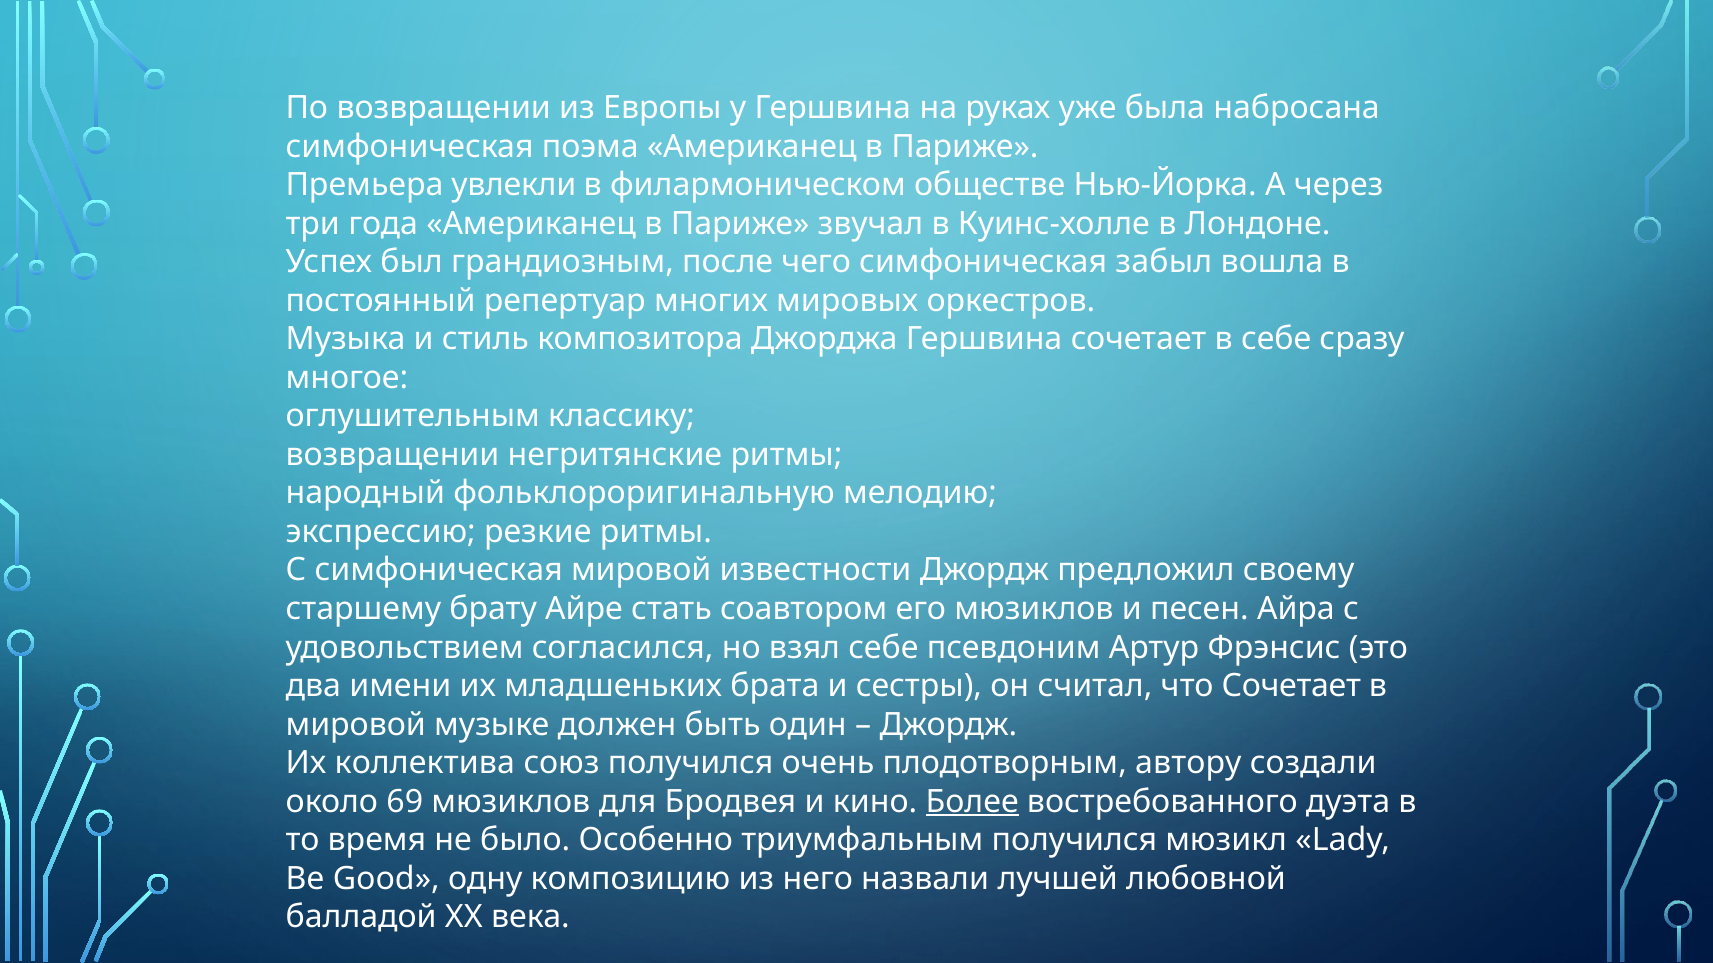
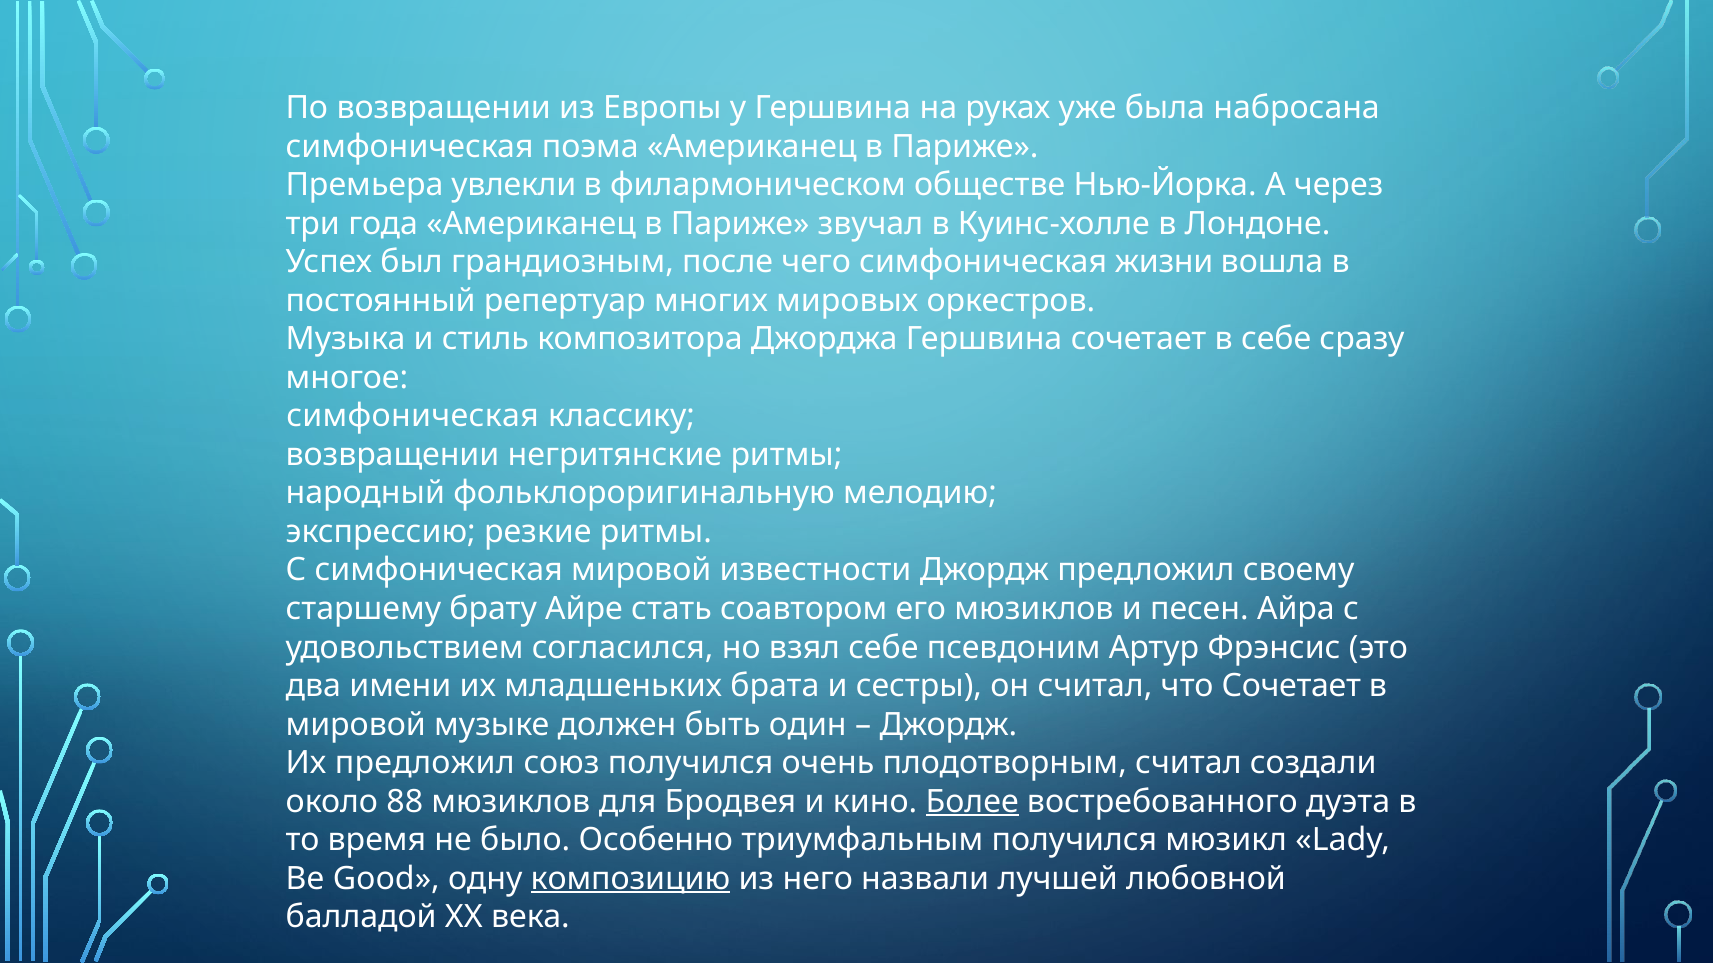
забыл: забыл -> жизни (1164, 262)
оглушительным: оглушительным -> симфоническая (413, 417)
Их коллектива: коллектива -> предложил (425, 763)
плодотворным автору: автору -> считал (1188, 763)
69: 69 -> 88 (405, 802)
композицию underline: none -> present (630, 879)
